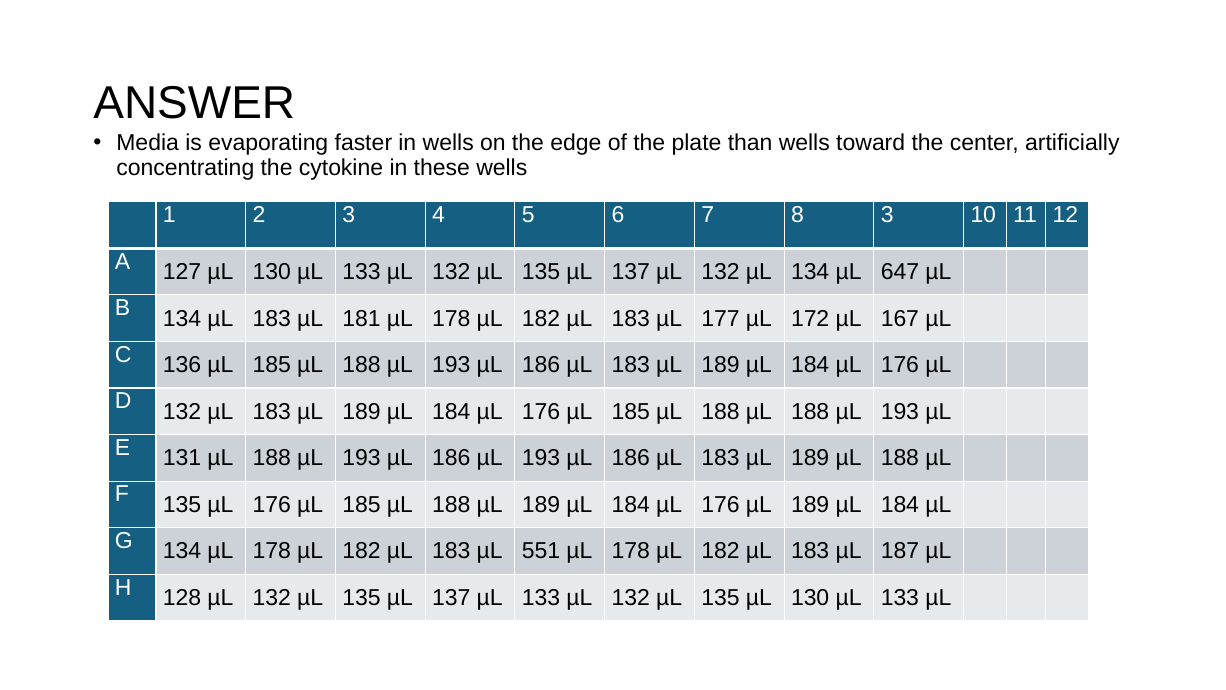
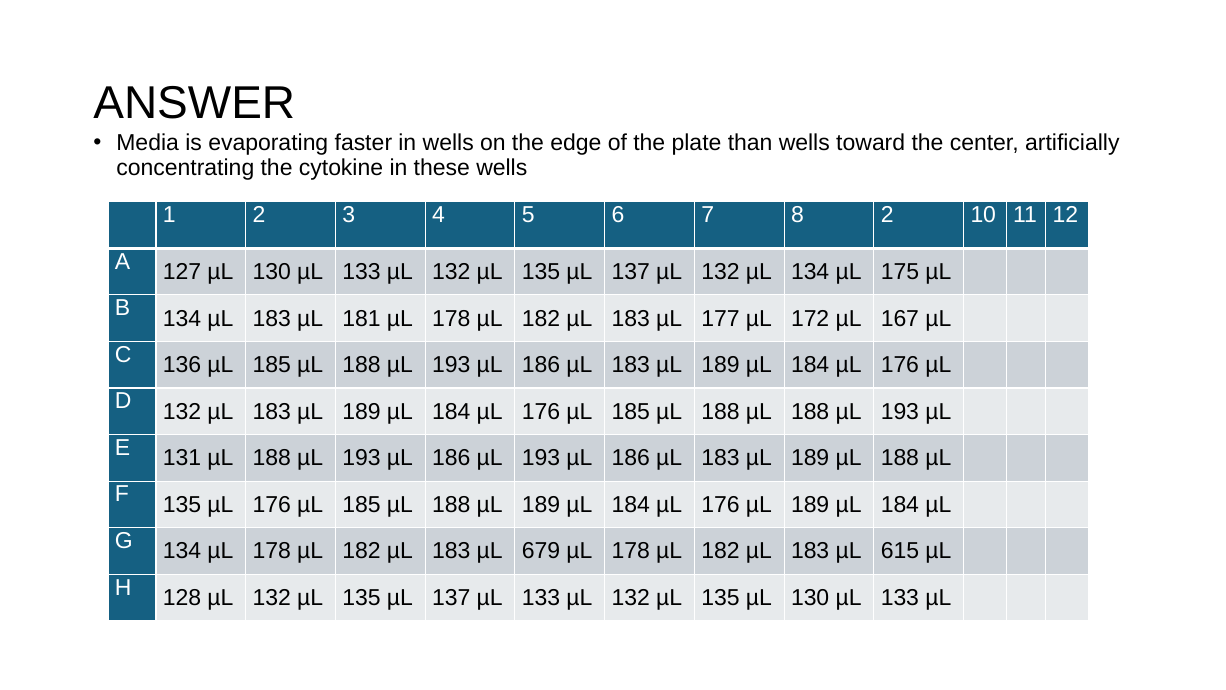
8 3: 3 -> 2 (887, 215)
647: 647 -> 175 (900, 272)
551: 551 -> 679 (541, 551)
187: 187 -> 615 (900, 551)
